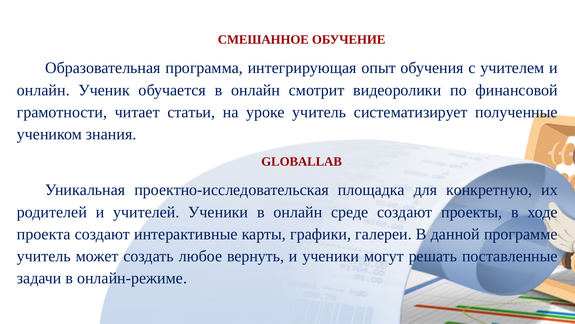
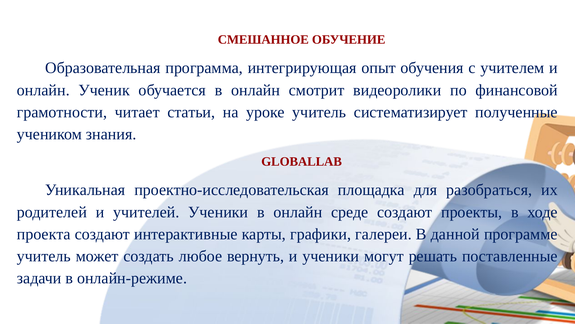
конкретную: конкретную -> разобраться (489, 190)
